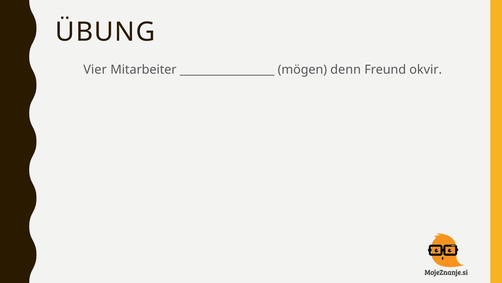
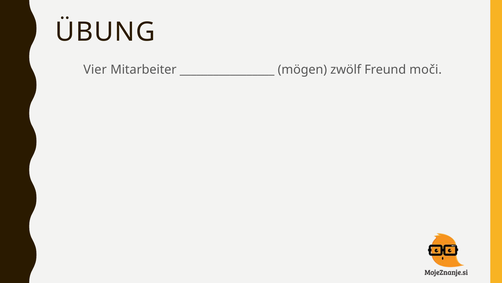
denn: denn -> zwölf (346, 70)
okvir: okvir -> moči (426, 70)
